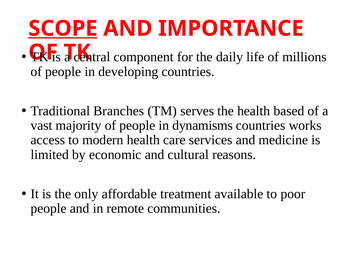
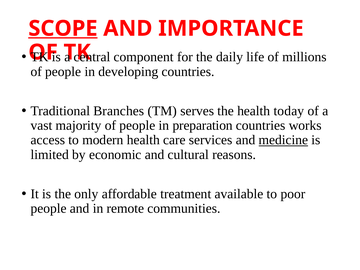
based: based -> today (289, 111)
dynamisms: dynamisms -> preparation (203, 125)
medicine underline: none -> present (283, 140)
